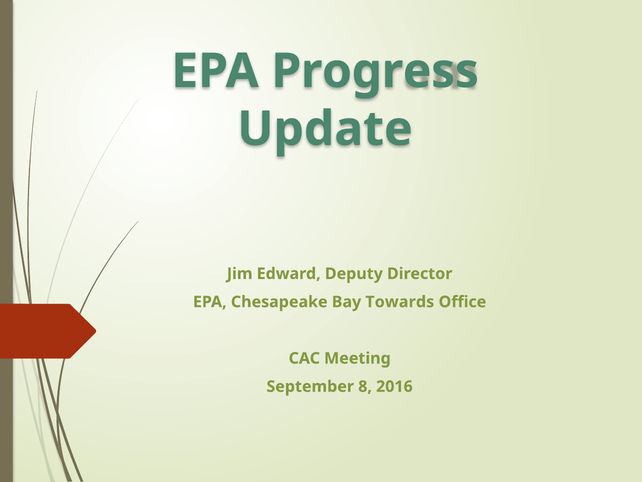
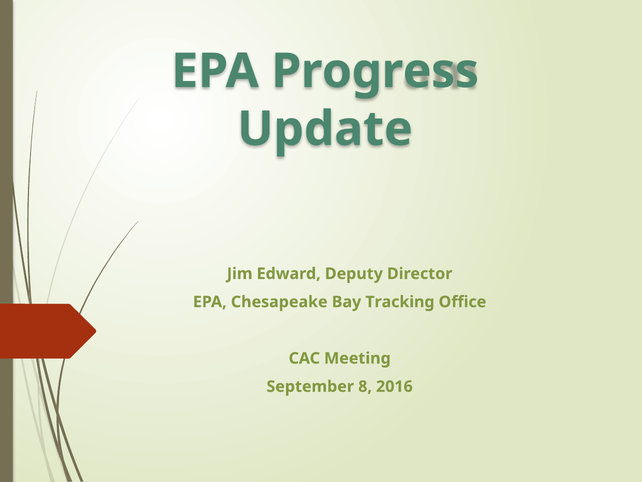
Towards: Towards -> Tracking (400, 302)
